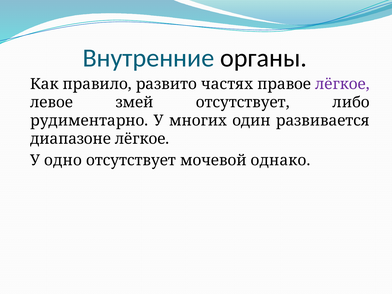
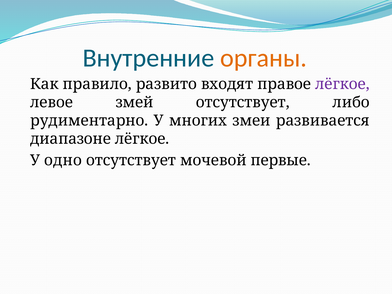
органы colour: black -> orange (264, 58)
частях: частях -> входят (227, 84)
один: один -> змеи (251, 121)
однако: однако -> первые (281, 160)
